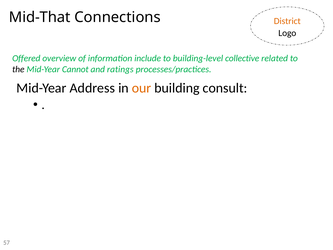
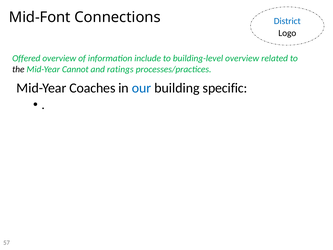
Mid-That: Mid-That -> Mid-Font (40, 17)
District colour: orange -> blue (287, 21)
building-level collective: collective -> overview (242, 58)
Address: Address -> Coaches (92, 88)
our colour: orange -> blue (142, 88)
consult: consult -> specific (225, 88)
